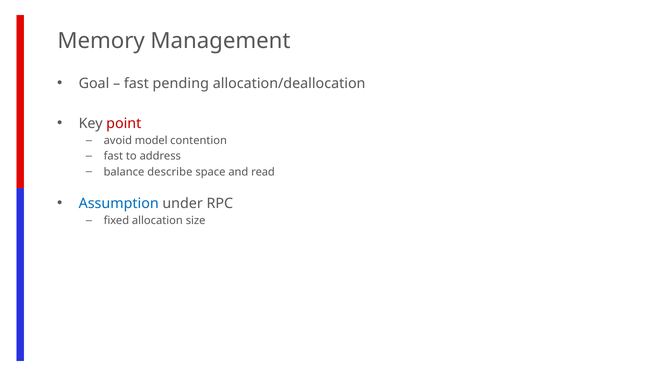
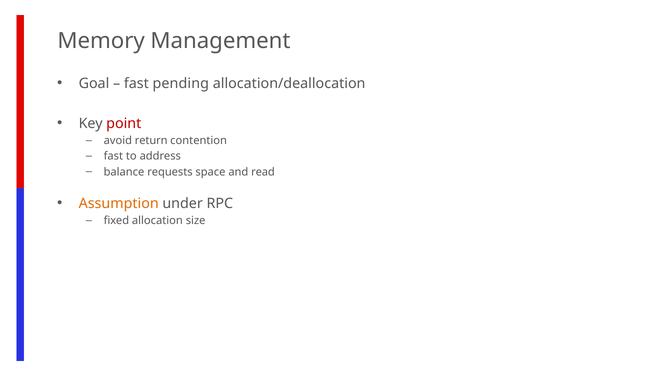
model: model -> return (151, 141)
describe: describe -> requests (170, 172)
Assumption colour: blue -> orange (119, 204)
